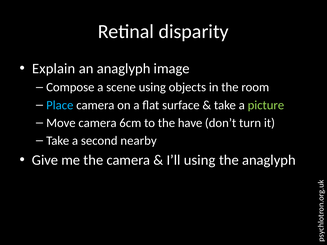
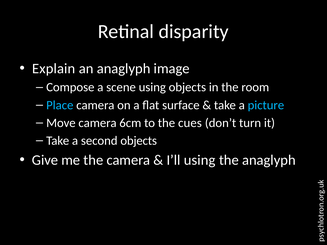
picture colour: light green -> light blue (266, 105)
have: have -> cues (190, 123)
second nearby: nearby -> objects (139, 141)
